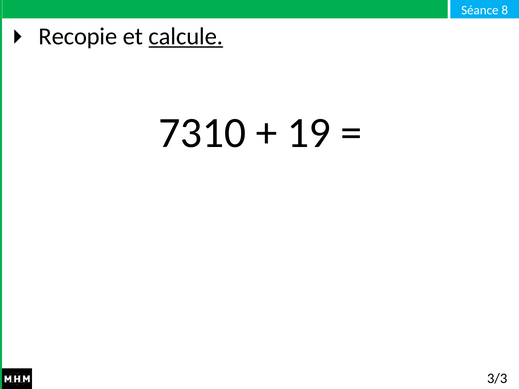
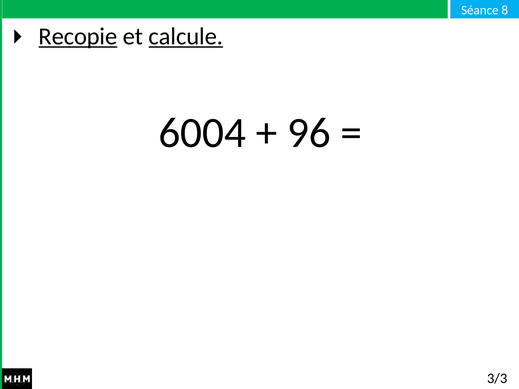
Recopie underline: none -> present (78, 37)
7310: 7310 -> 6004 (202, 133)
19: 19 -> 96 (309, 133)
